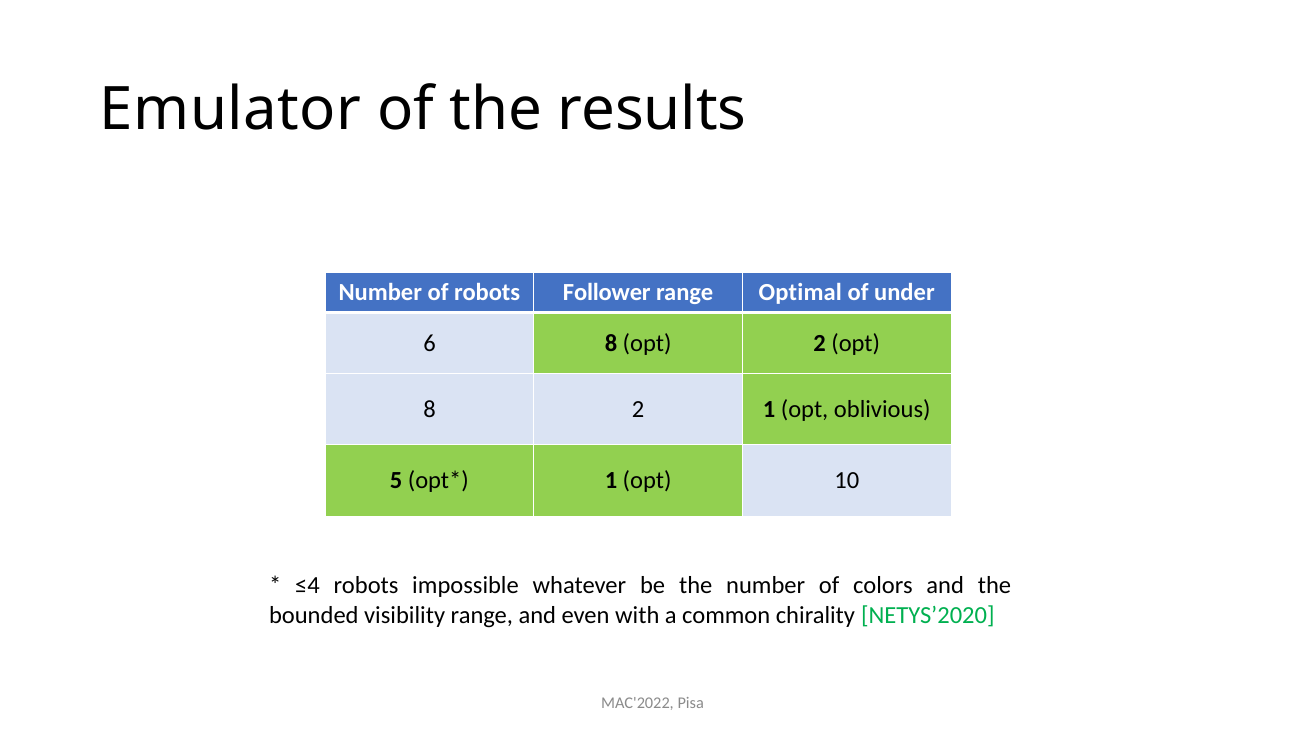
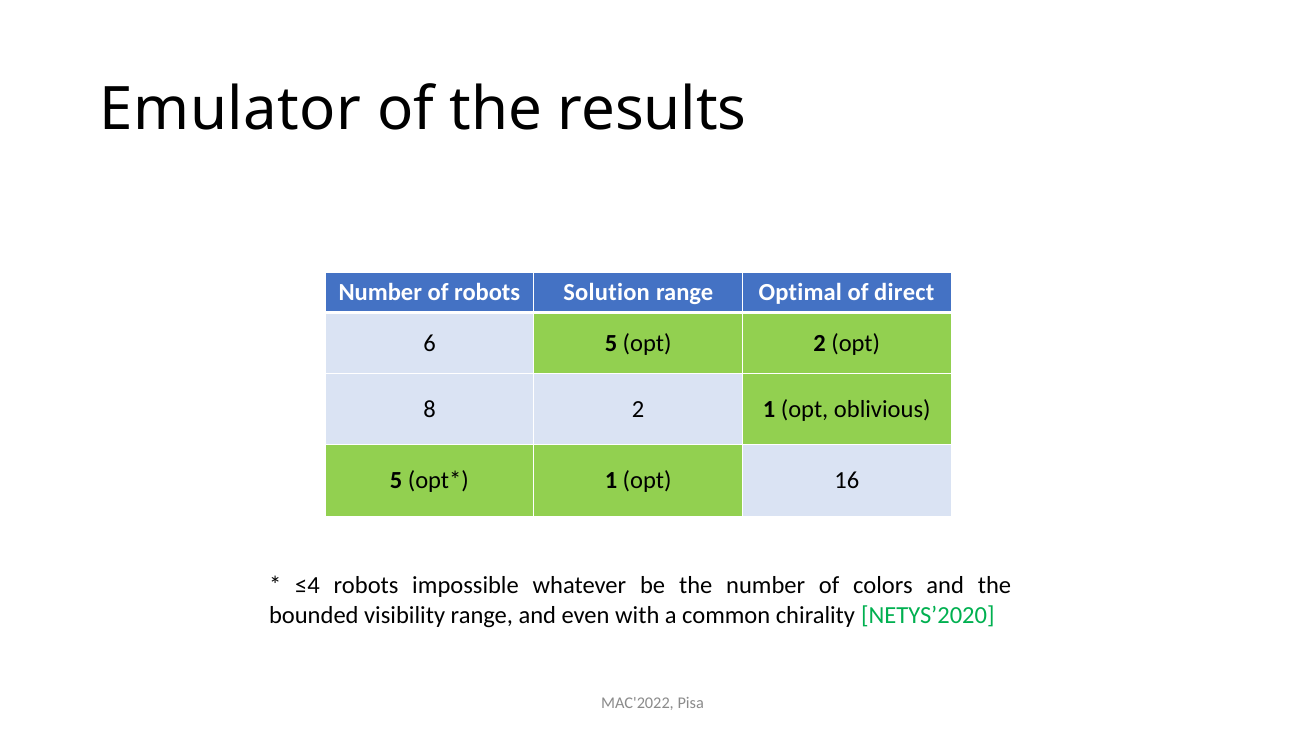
Follower: Follower -> Solution (607, 293)
under: under -> direct (904, 293)
6 8: 8 -> 5 (611, 343)
10: 10 -> 16 (847, 481)
